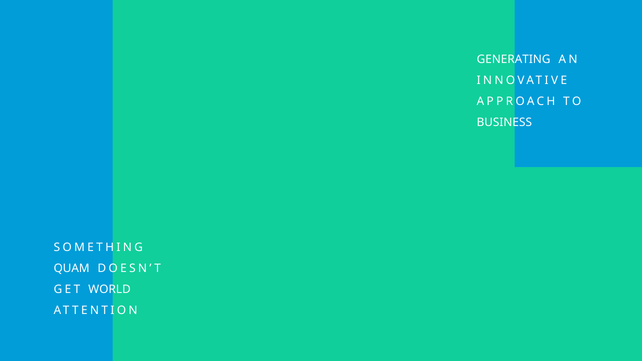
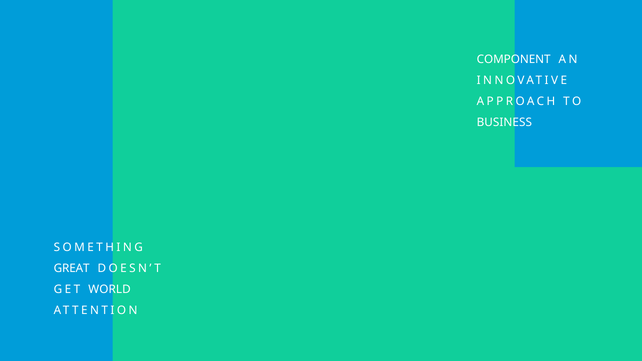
GENERATING: GENERATING -> COMPONENT (514, 59)
QUAM: QUAM -> GREAT (72, 268)
